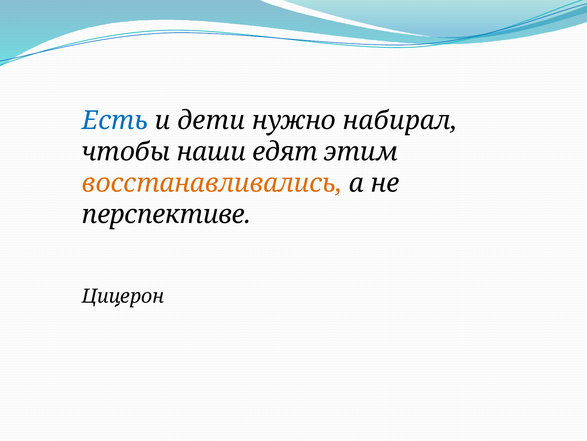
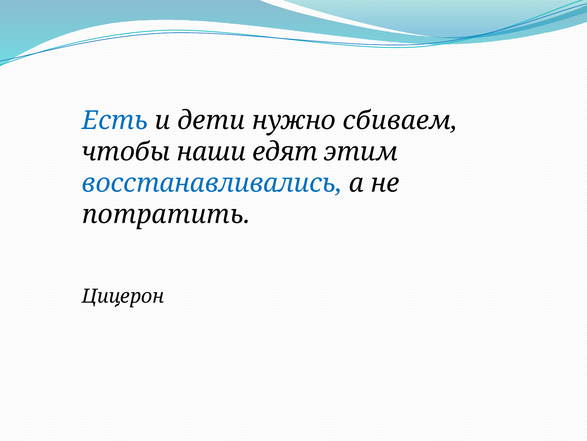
набирал: набирал -> сбиваем (400, 120)
восстанавливались colour: orange -> blue (212, 183)
перспективе: перспективе -> потратить (166, 214)
